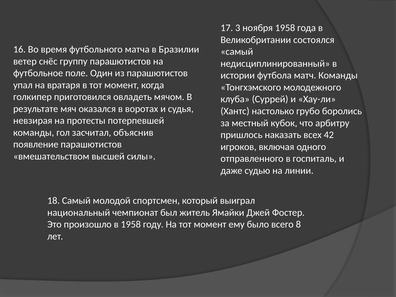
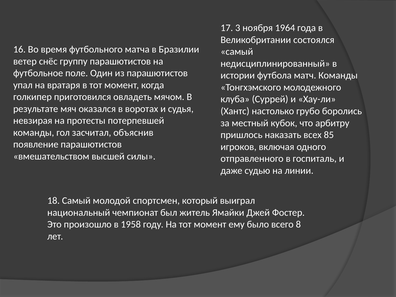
ноября 1958: 1958 -> 1964 (285, 28)
42: 42 -> 85 (329, 135)
